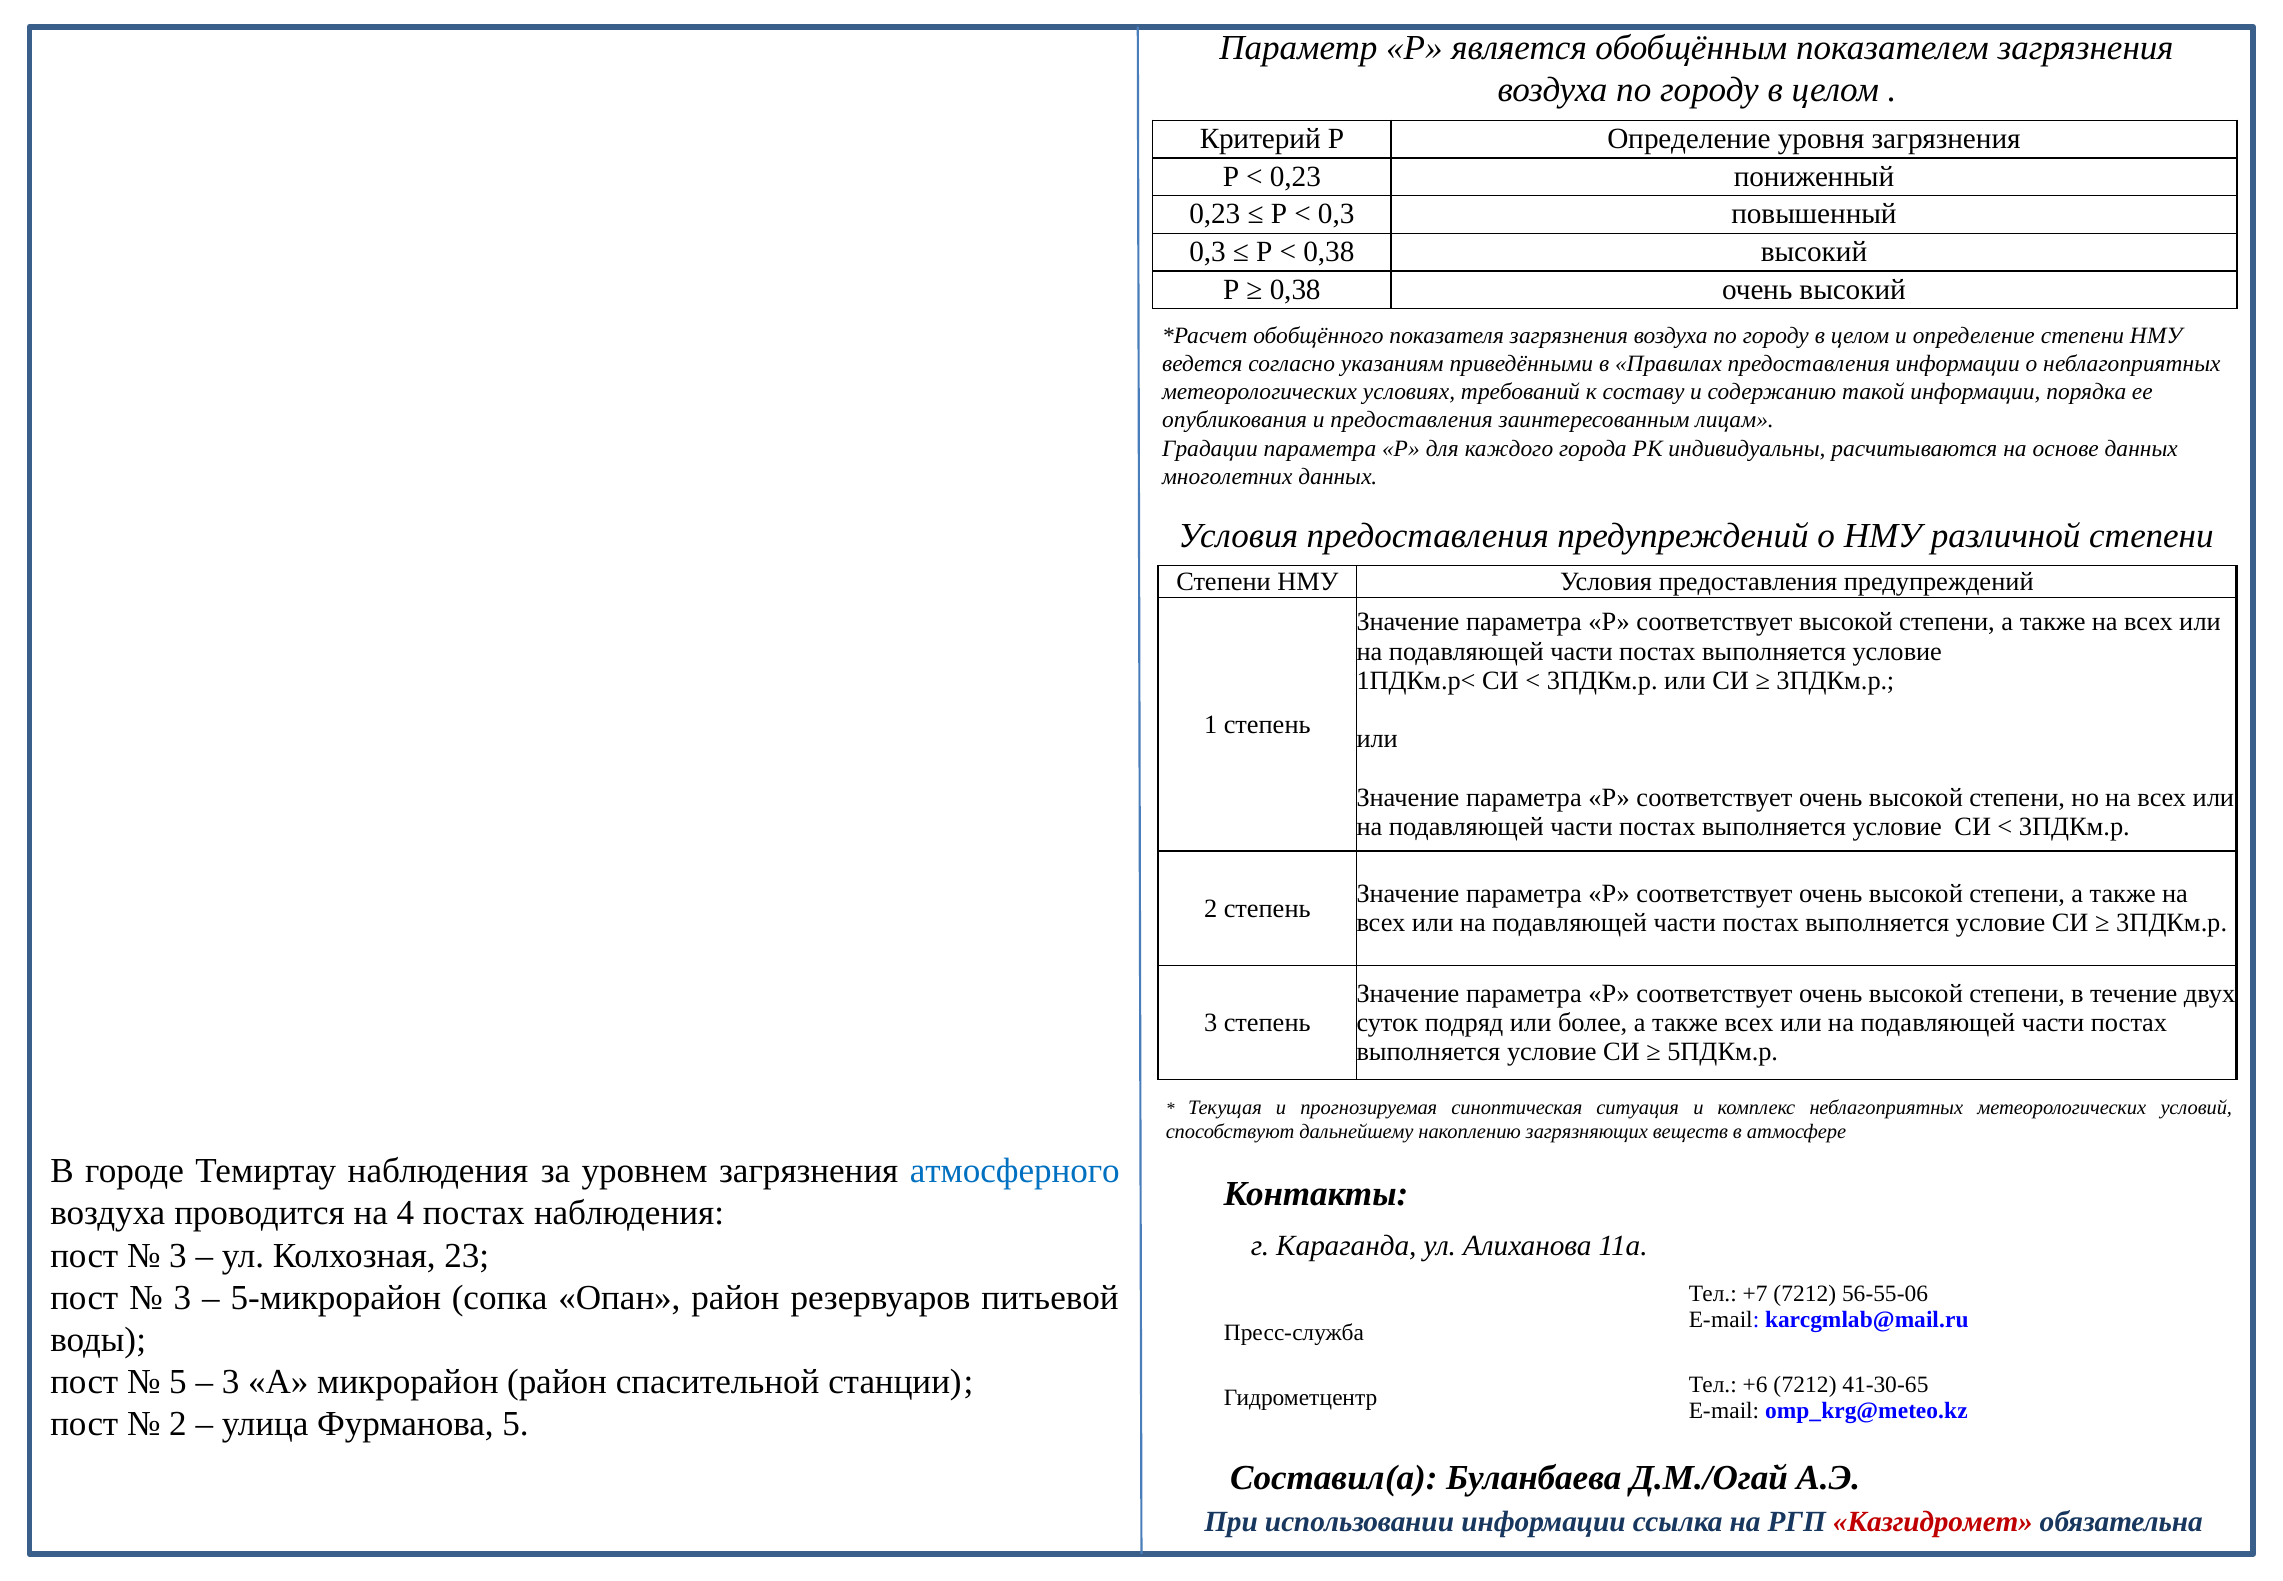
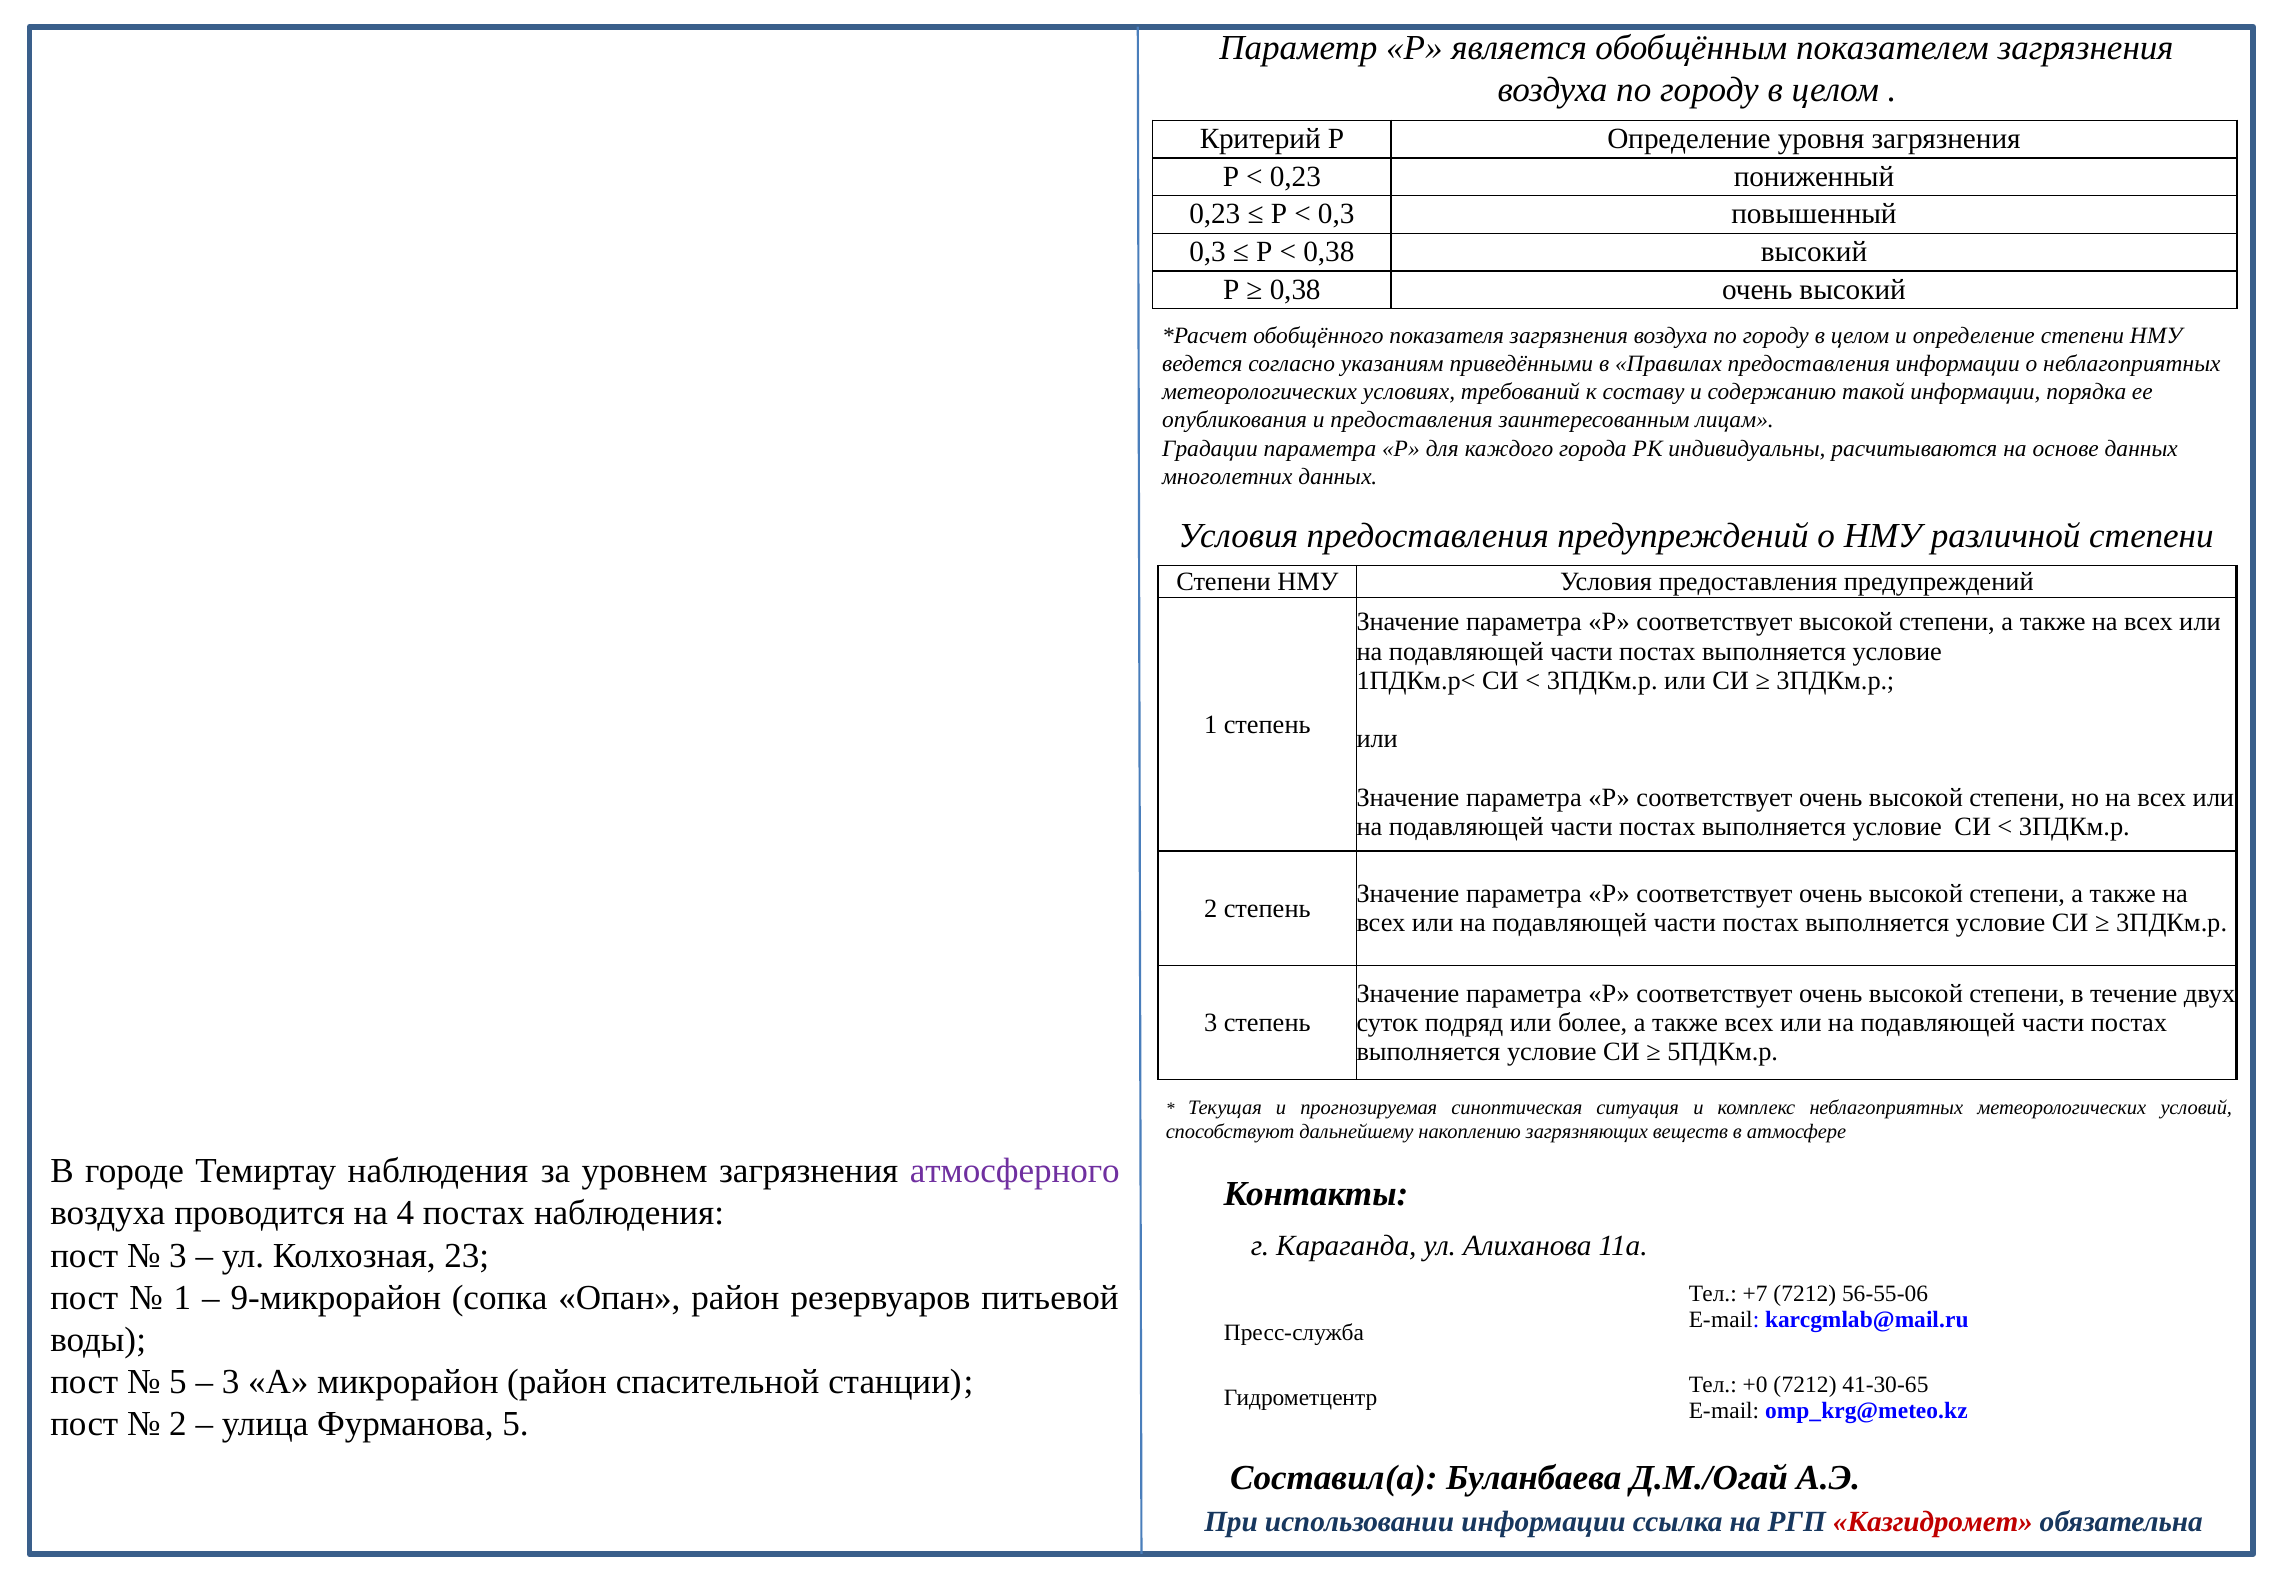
атмосферного colour: blue -> purple (1015, 1171)
3: 3 -> 1 (182, 1297)
5-микрорайон: 5-микрорайон -> 9-микрорайон (336, 1297)
+6: +6 -> +0 (1755, 1385)
